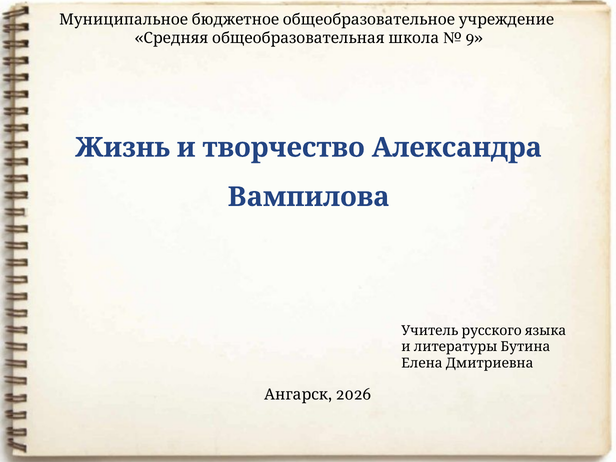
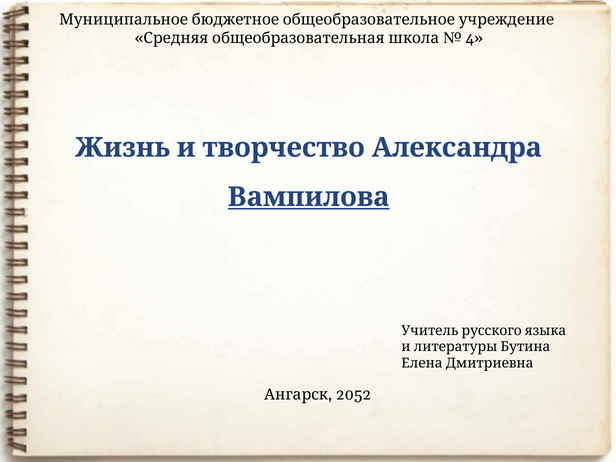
9: 9 -> 4 (474, 38)
Вампилова underline: none -> present (309, 197)
2026: 2026 -> 2052 (353, 395)
